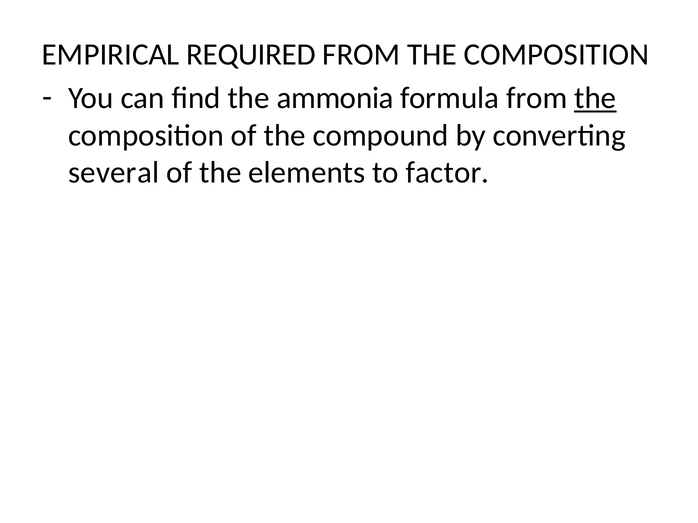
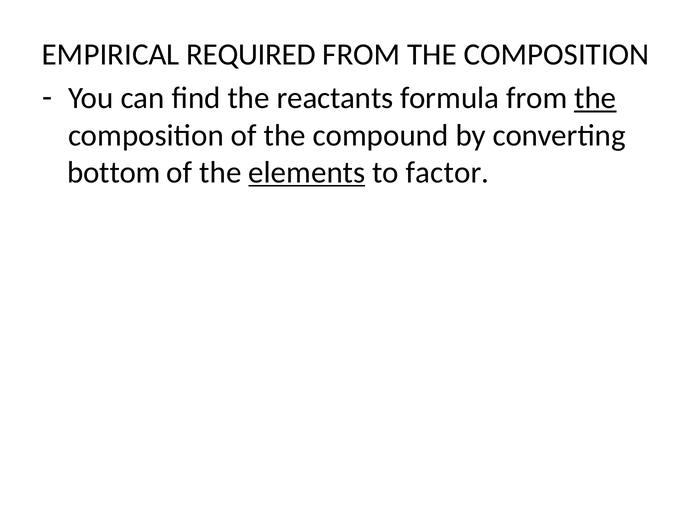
ammonia: ammonia -> reactants (335, 98)
several: several -> bottom (114, 173)
elements underline: none -> present (307, 173)
